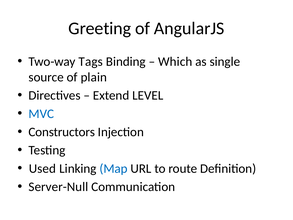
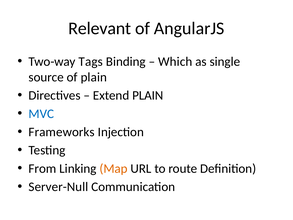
Greeting: Greeting -> Relevant (100, 28)
Extend LEVEL: LEVEL -> PLAIN (148, 95)
Constructors: Constructors -> Frameworks (62, 132)
Used: Used -> From (42, 168)
Map colour: blue -> orange (114, 168)
